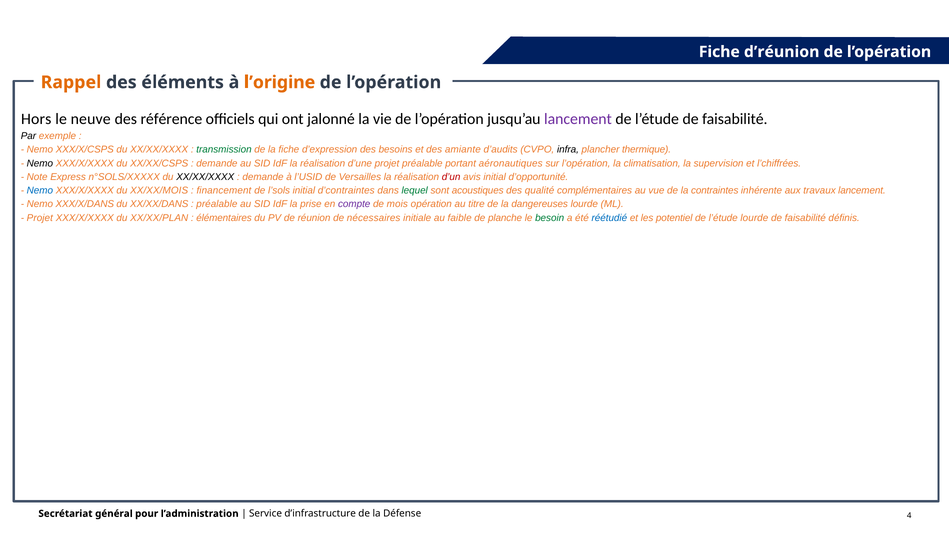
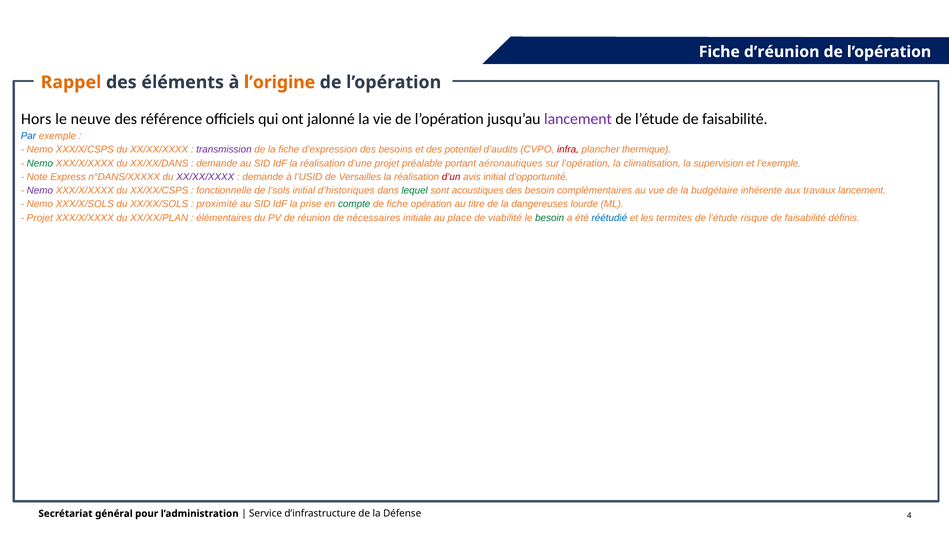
Par colour: black -> blue (28, 136)
transmission colour: green -> purple (224, 150)
amiante: amiante -> potentiel (463, 150)
infra colour: black -> red (568, 150)
Nemo colour: black -> green (40, 163)
XX/XX/CSPS: XX/XX/CSPS -> XX/XX/DANS (159, 163)
l’chiffrées: l’chiffrées -> l’exemple (779, 163)
n°SOLS/XXXXX: n°SOLS/XXXXX -> n°DANS/XXXXX (124, 177)
XX/XX/XXXX colour: black -> purple (205, 177)
Nemo colour: blue -> purple (40, 191)
XX/XX/MOIS: XX/XX/MOIS -> XX/XX/CSPS (159, 191)
financement: financement -> fonctionnelle (224, 191)
d’contraintes: d’contraintes -> d’historiques (346, 191)
des qualité: qualité -> besoin (540, 191)
contraintes: contraintes -> budgétaire (715, 191)
XXX/X/DANS: XXX/X/DANS -> XXX/X/SOLS (85, 204)
XX/XX/DANS: XX/XX/DANS -> XX/XX/SOLS (159, 204)
préalable: préalable -> proximité (217, 204)
compte colour: purple -> green (354, 204)
de mois: mois -> fiche (397, 204)
faible: faible -> place (460, 218)
planche: planche -> viabilité (505, 218)
potentiel: potentiel -> termites (674, 218)
l’étude lourde: lourde -> risque (754, 218)
